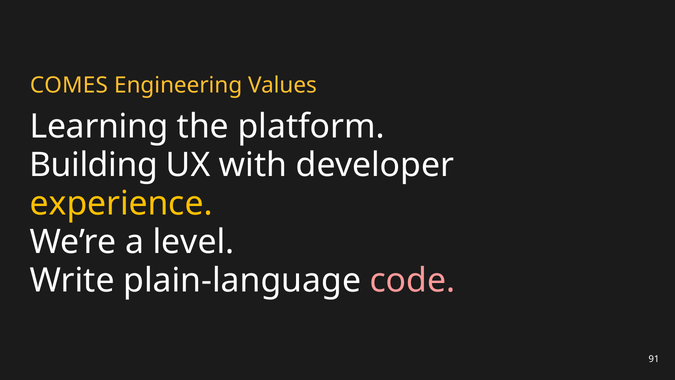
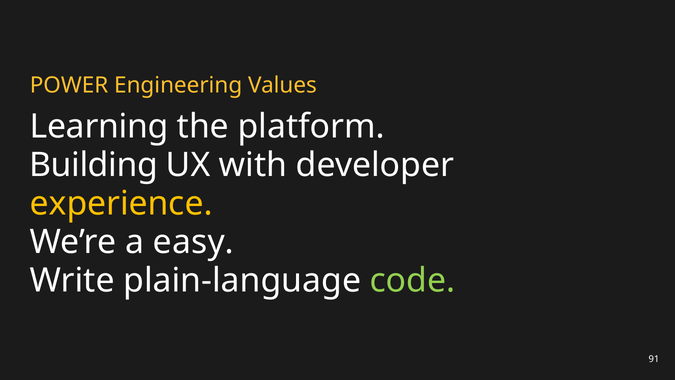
COMES: COMES -> POWER (69, 85)
level: level -> easy (193, 242)
code colour: pink -> light green (413, 281)
